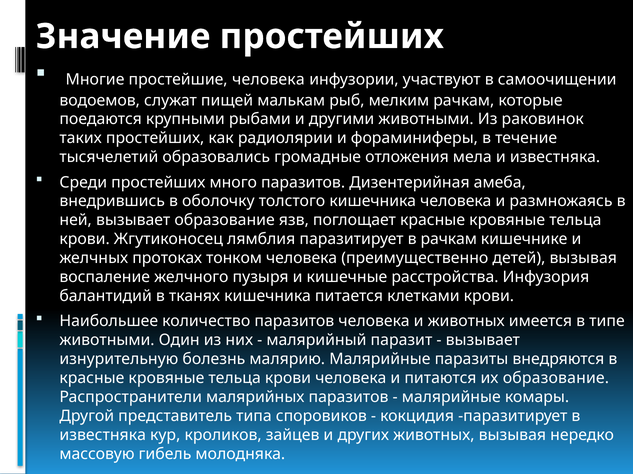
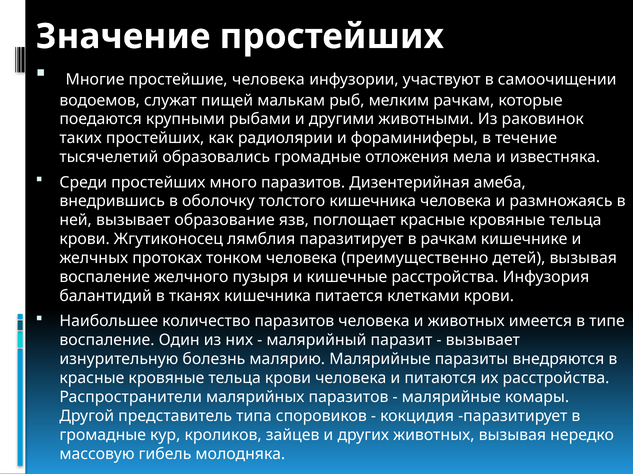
животными: животными -> воспаление (107, 341)
их образование: образование -> расстройства (556, 379)
известняка: известняка -> громадные (103, 436)
